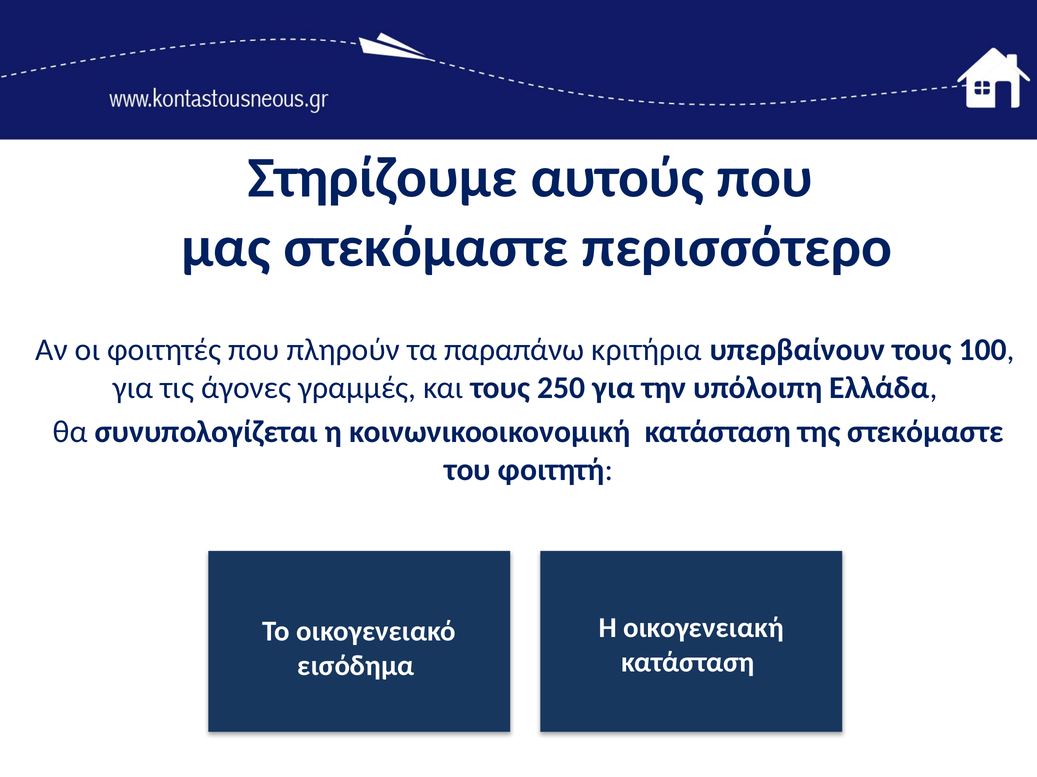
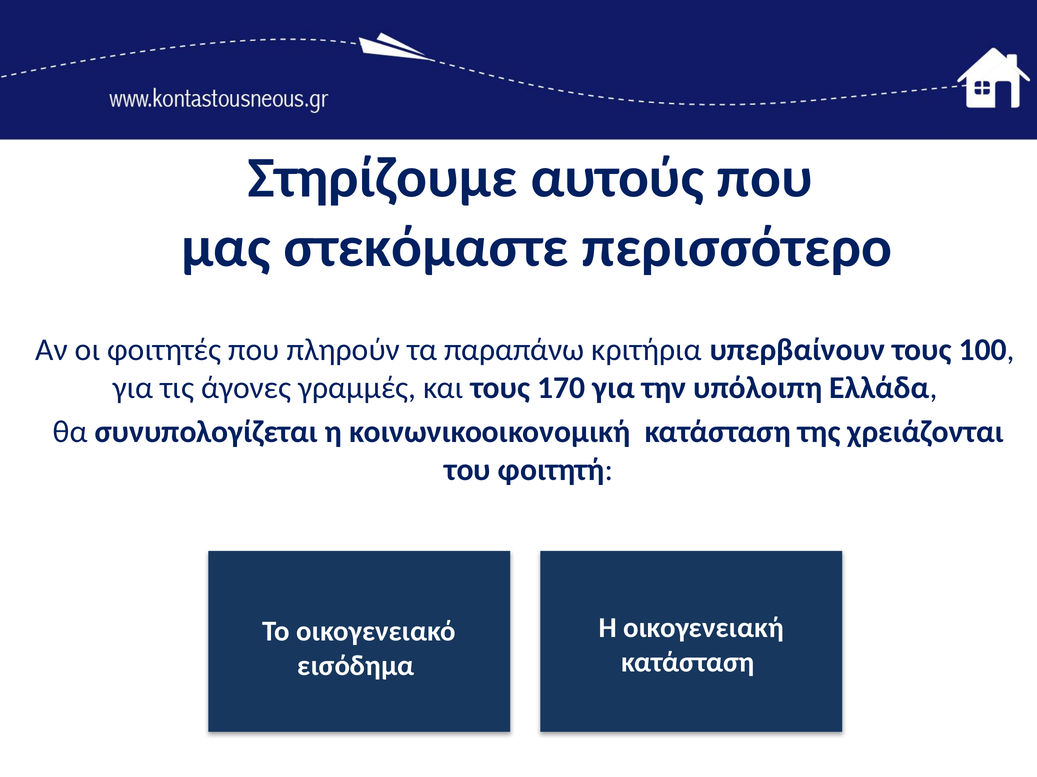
250: 250 -> 170 (561, 388)
της στεκόμαστε: στεκόμαστε -> χρειάζονται (926, 432)
